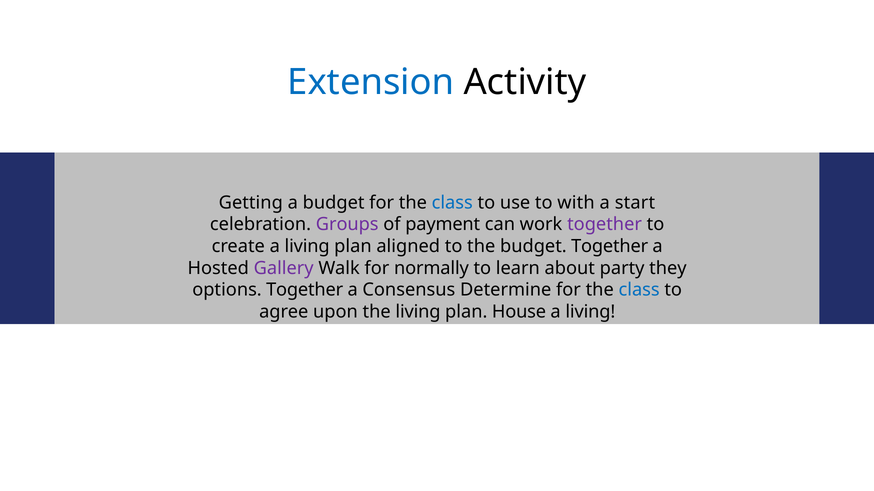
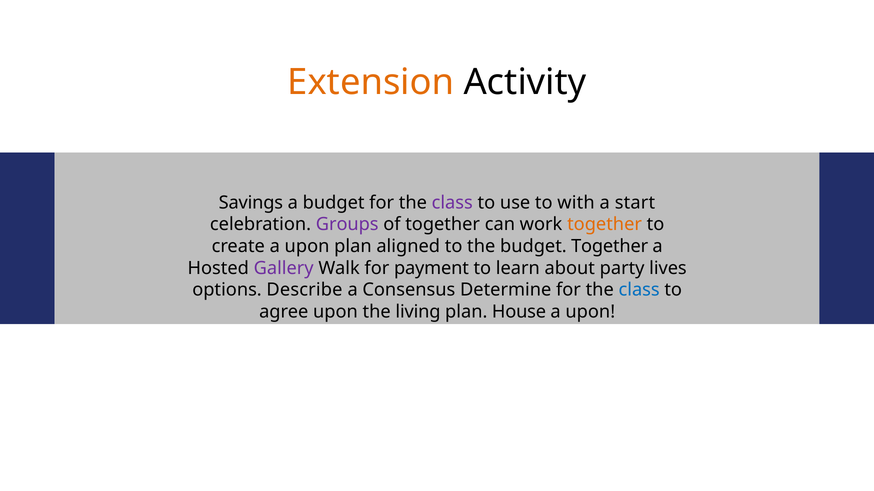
Extension colour: blue -> orange (371, 83)
Getting: Getting -> Savings (251, 203)
class colour: blue -> purple (452, 203)
of payment: payment -> together (443, 225)
together colour: purple -> orange (605, 225)
create a living: living -> upon (307, 247)
normally: normally -> payment (431, 268)
they: they -> lives (668, 268)
options Together: Together -> Describe (304, 290)
living: living -> upon (590, 312)
